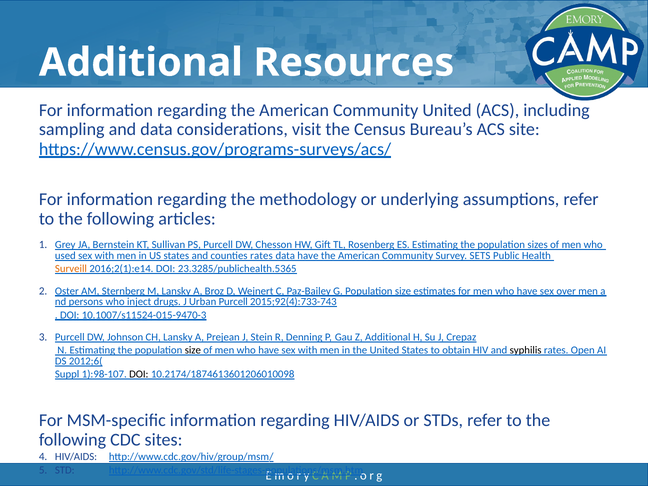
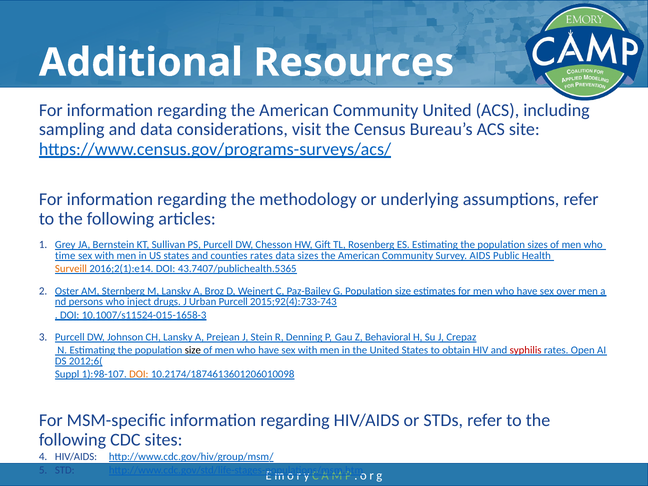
used: used -> time (65, 256)
data have: have -> sizes (308, 256)
SETS: SETS -> AIDS (480, 256)
23.3285/publichealth.5365: 23.3285/publichealth.5365 -> 43.7407/publichealth.5365 (237, 269)
10.1007/s11524-015-9470-3: 10.1007/s11524-015-9470-3 -> 10.1007/s11524-015-1658-3 (144, 315)
Z Additional: Additional -> Behavioral (388, 337)
syphilis colour: black -> red (526, 350)
DOI colour: black -> orange (139, 374)
